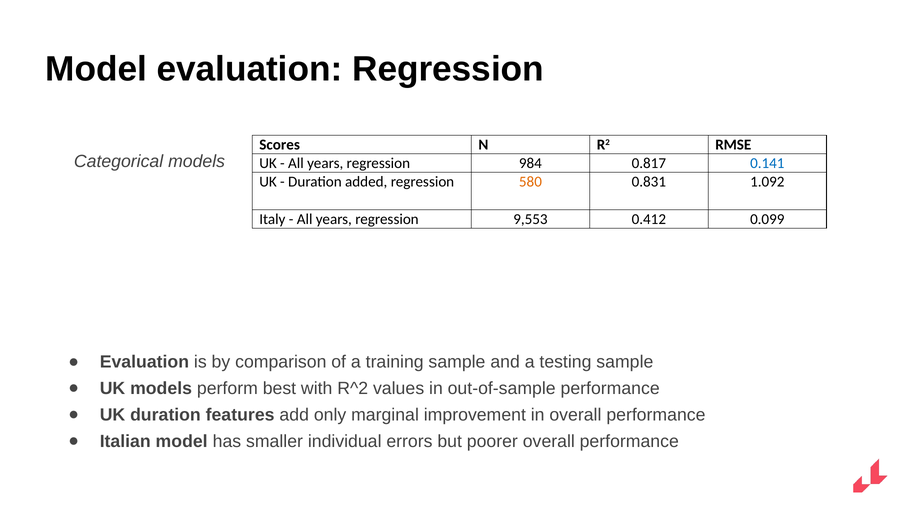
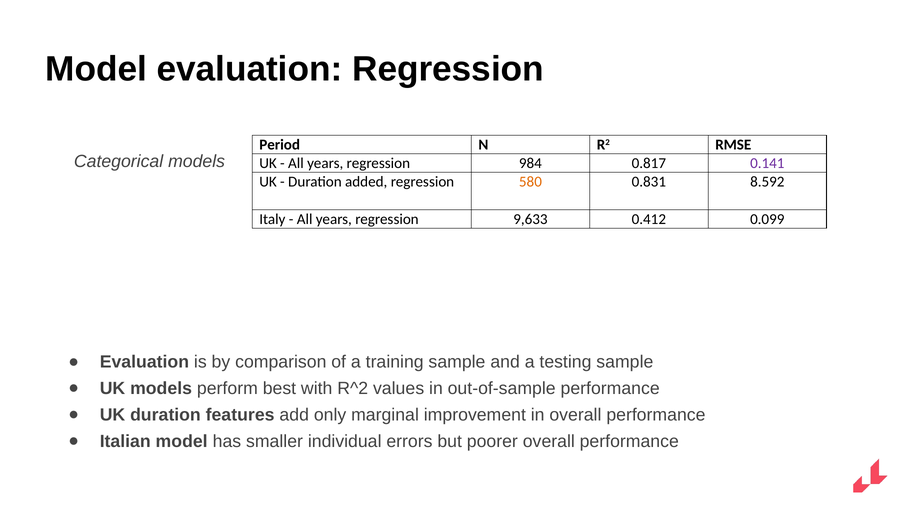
Scores: Scores -> Period (280, 145)
0.141 colour: blue -> purple (767, 163)
1.092: 1.092 -> 8.592 (767, 182)
9,553: 9,553 -> 9,633 (530, 219)
